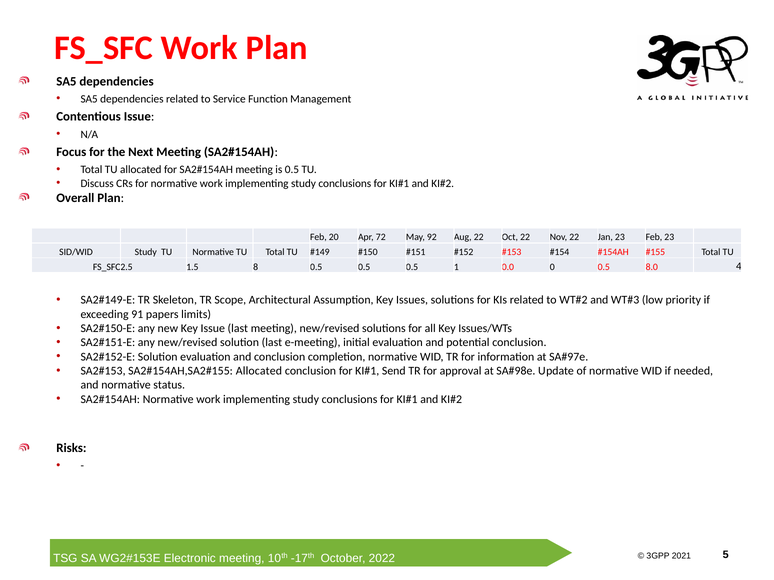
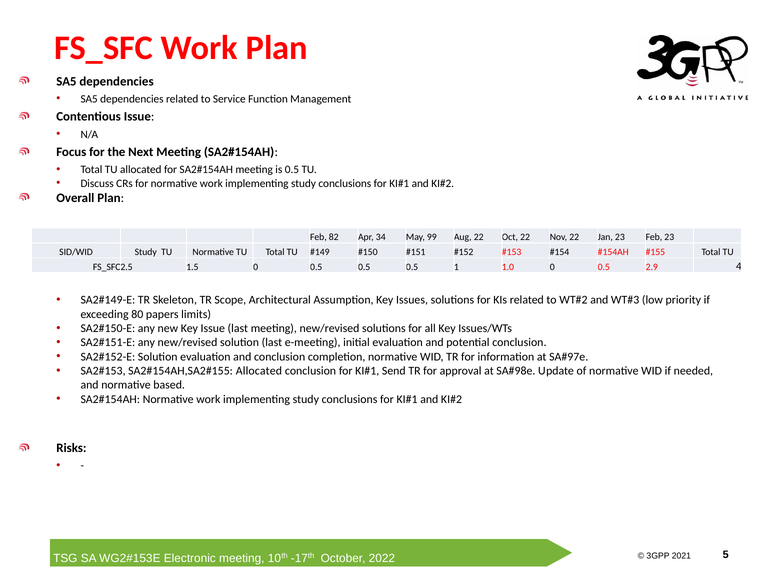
20: 20 -> 82 (334, 237)
72: 72 -> 34 (381, 237)
92: 92 -> 99 (432, 237)
1.5 8: 8 -> 0 (256, 267)
0.0: 0.0 -> 1.0 (508, 267)
8.0: 8.0 -> 2.9 (652, 267)
91: 91 -> 80 (137, 314)
status: status -> based (169, 385)
